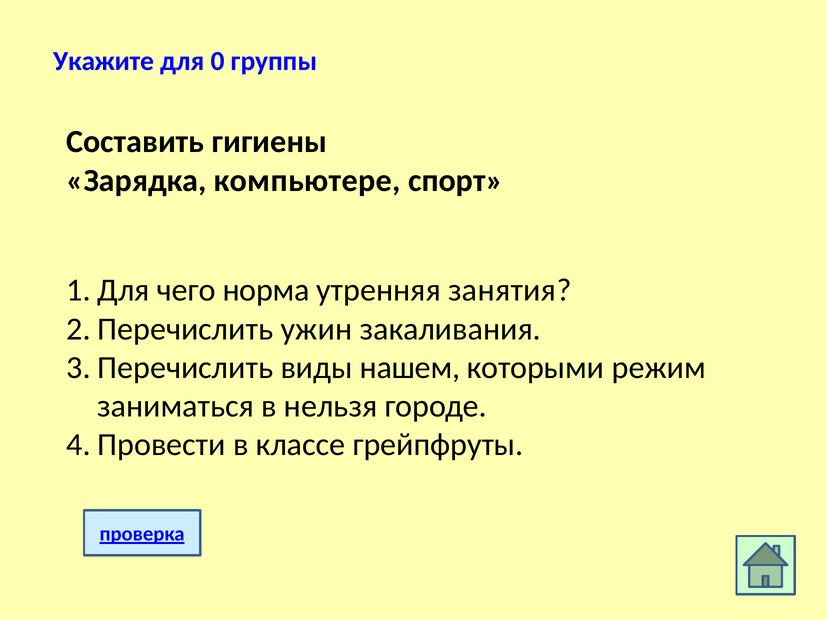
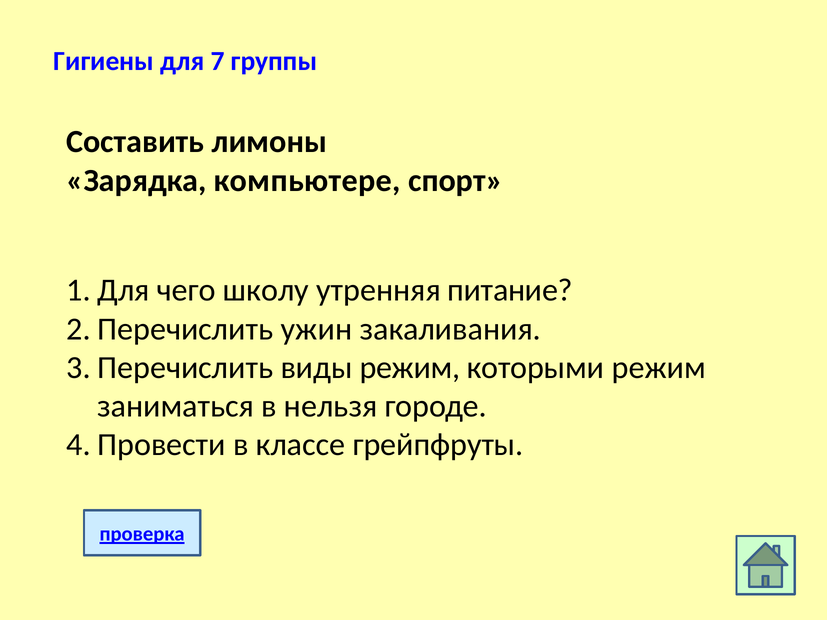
Укажите: Укажите -> Гигиены (104, 61)
0: 0 -> 7 (218, 61)
гигиены: гигиены -> лимоны (269, 142)
норма: норма -> школу (266, 290)
занятия: занятия -> питание (510, 290)
виды нашем: нашем -> режим (410, 368)
